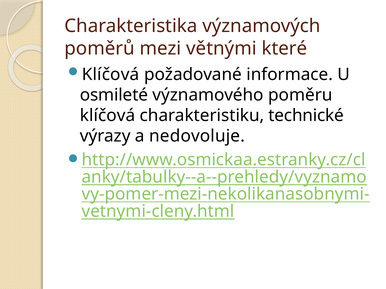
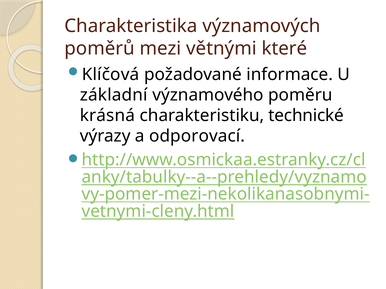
osmileté: osmileté -> základní (114, 95)
klíčová: klíčová -> krásná (107, 116)
nedovoluje: nedovoluje -> odporovací (197, 136)
